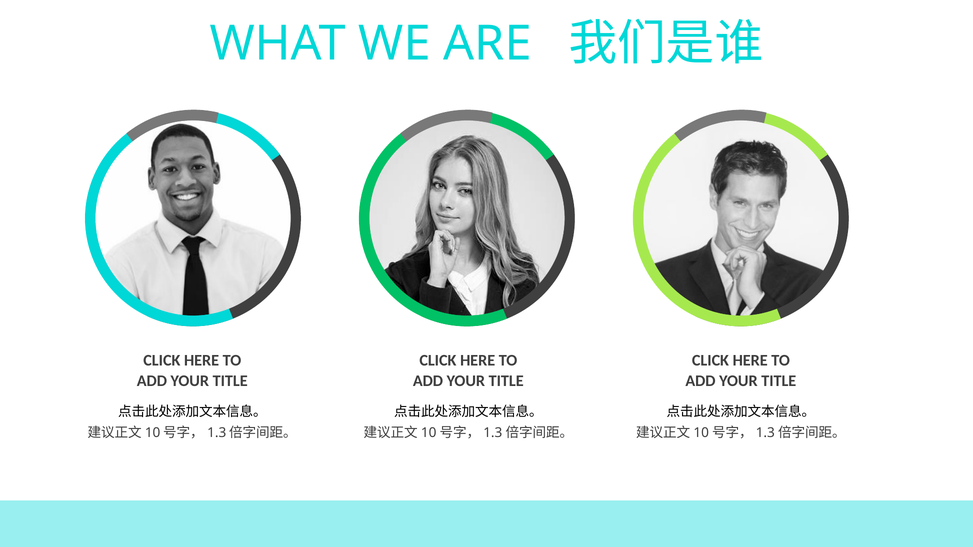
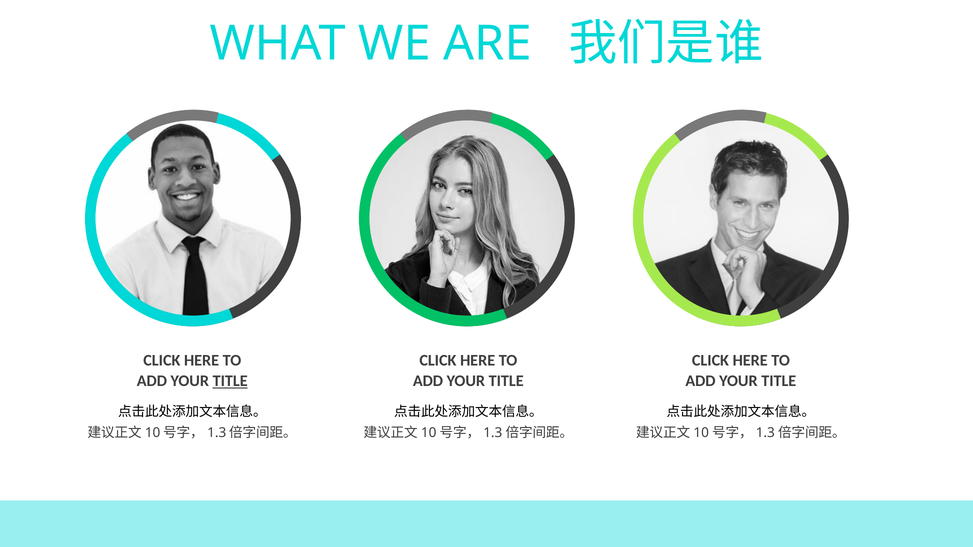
TITLE underline: none -> present (230, 381)
